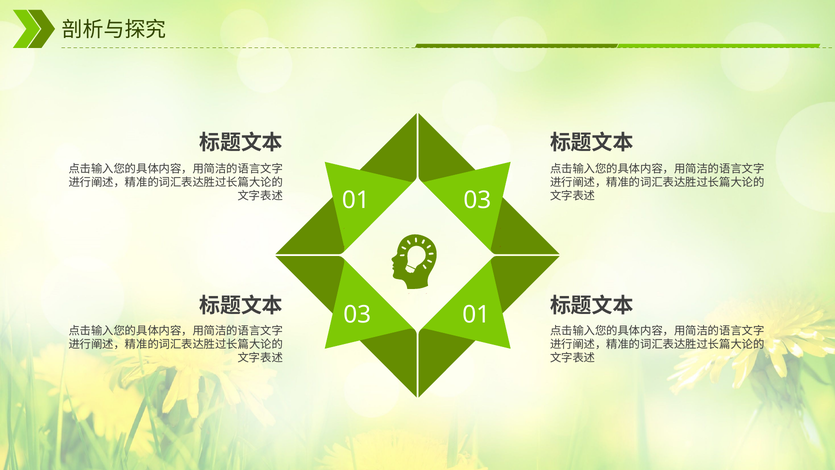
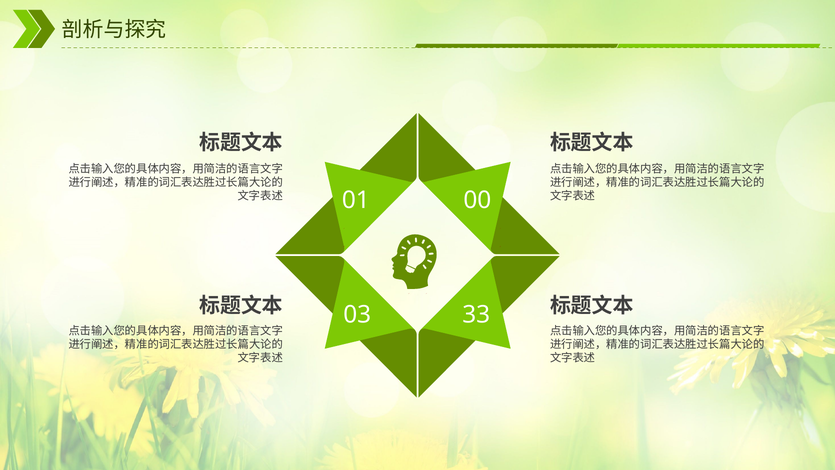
01 03: 03 -> 00 (477, 200)
03 01: 01 -> 33 (476, 314)
